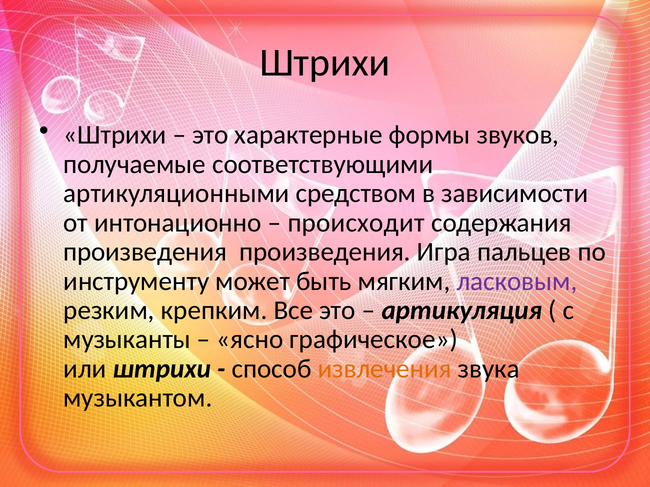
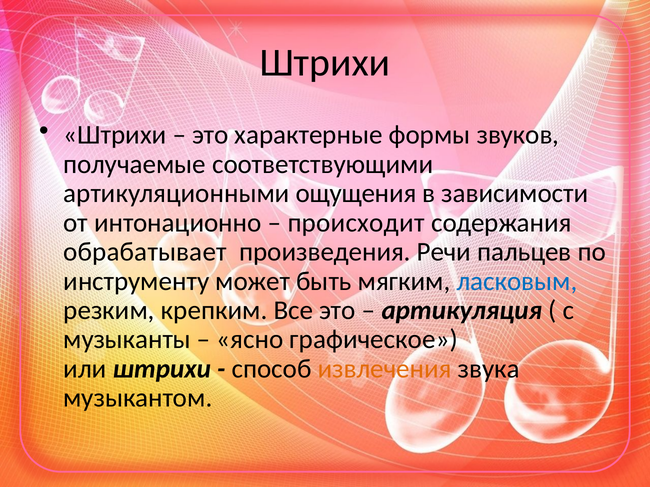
средством: средством -> ощущения (356, 194)
произведения: произведения -> обрабатывает (145, 252)
Игра: Игра -> Речи (444, 252)
ласковым colour: purple -> blue (517, 281)
